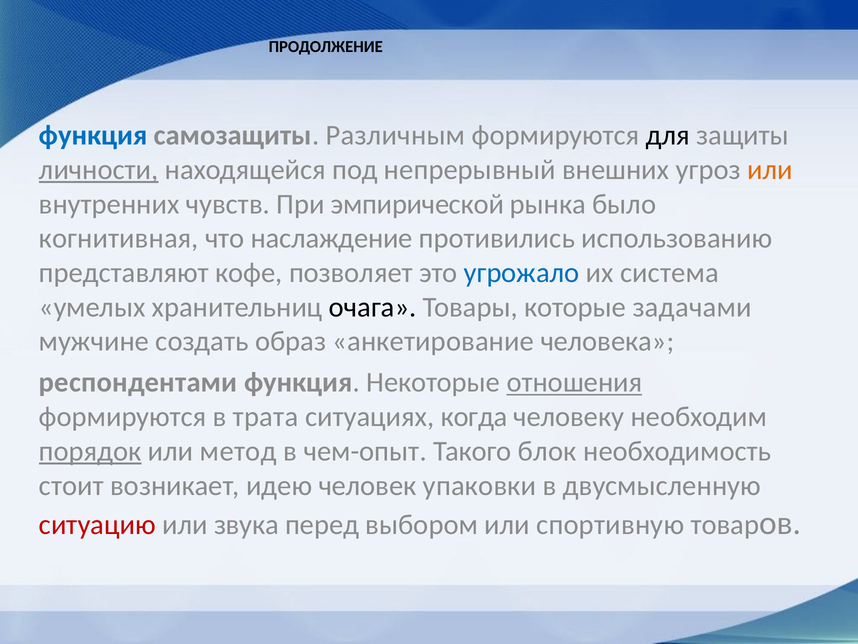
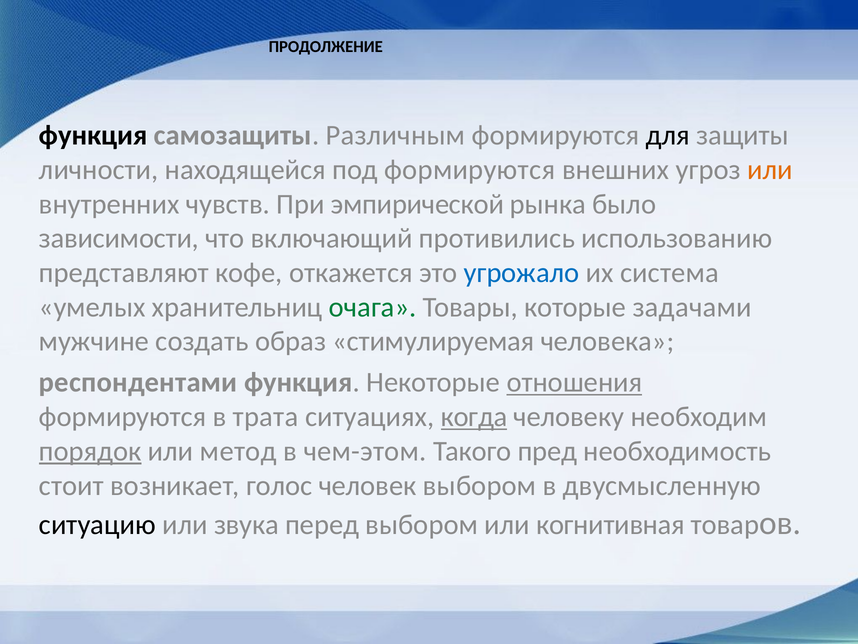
функция colour: blue -> black (93, 135)
личности underline: present -> none (99, 170)
под непрерывный: непрерывный -> формируются (470, 170)
когнитивная: когнитивная -> зависимости (119, 238)
наслаждение: наслаждение -> включающий (332, 238)
позволяет: позволяет -> откажется (351, 273)
очага colour: black -> green (373, 307)
анкетирование: анкетирование -> стимулируемая (433, 341)
когда underline: none -> present (474, 417)
чем-опыт: чем-опыт -> чем-этом (365, 451)
блок: блок -> пред (548, 451)
идею: идею -> голос (279, 485)
человек упаковки: упаковки -> выбором (480, 485)
ситуацию colour: red -> black (97, 524)
спортивную: спортивную -> когнитивная (611, 524)
